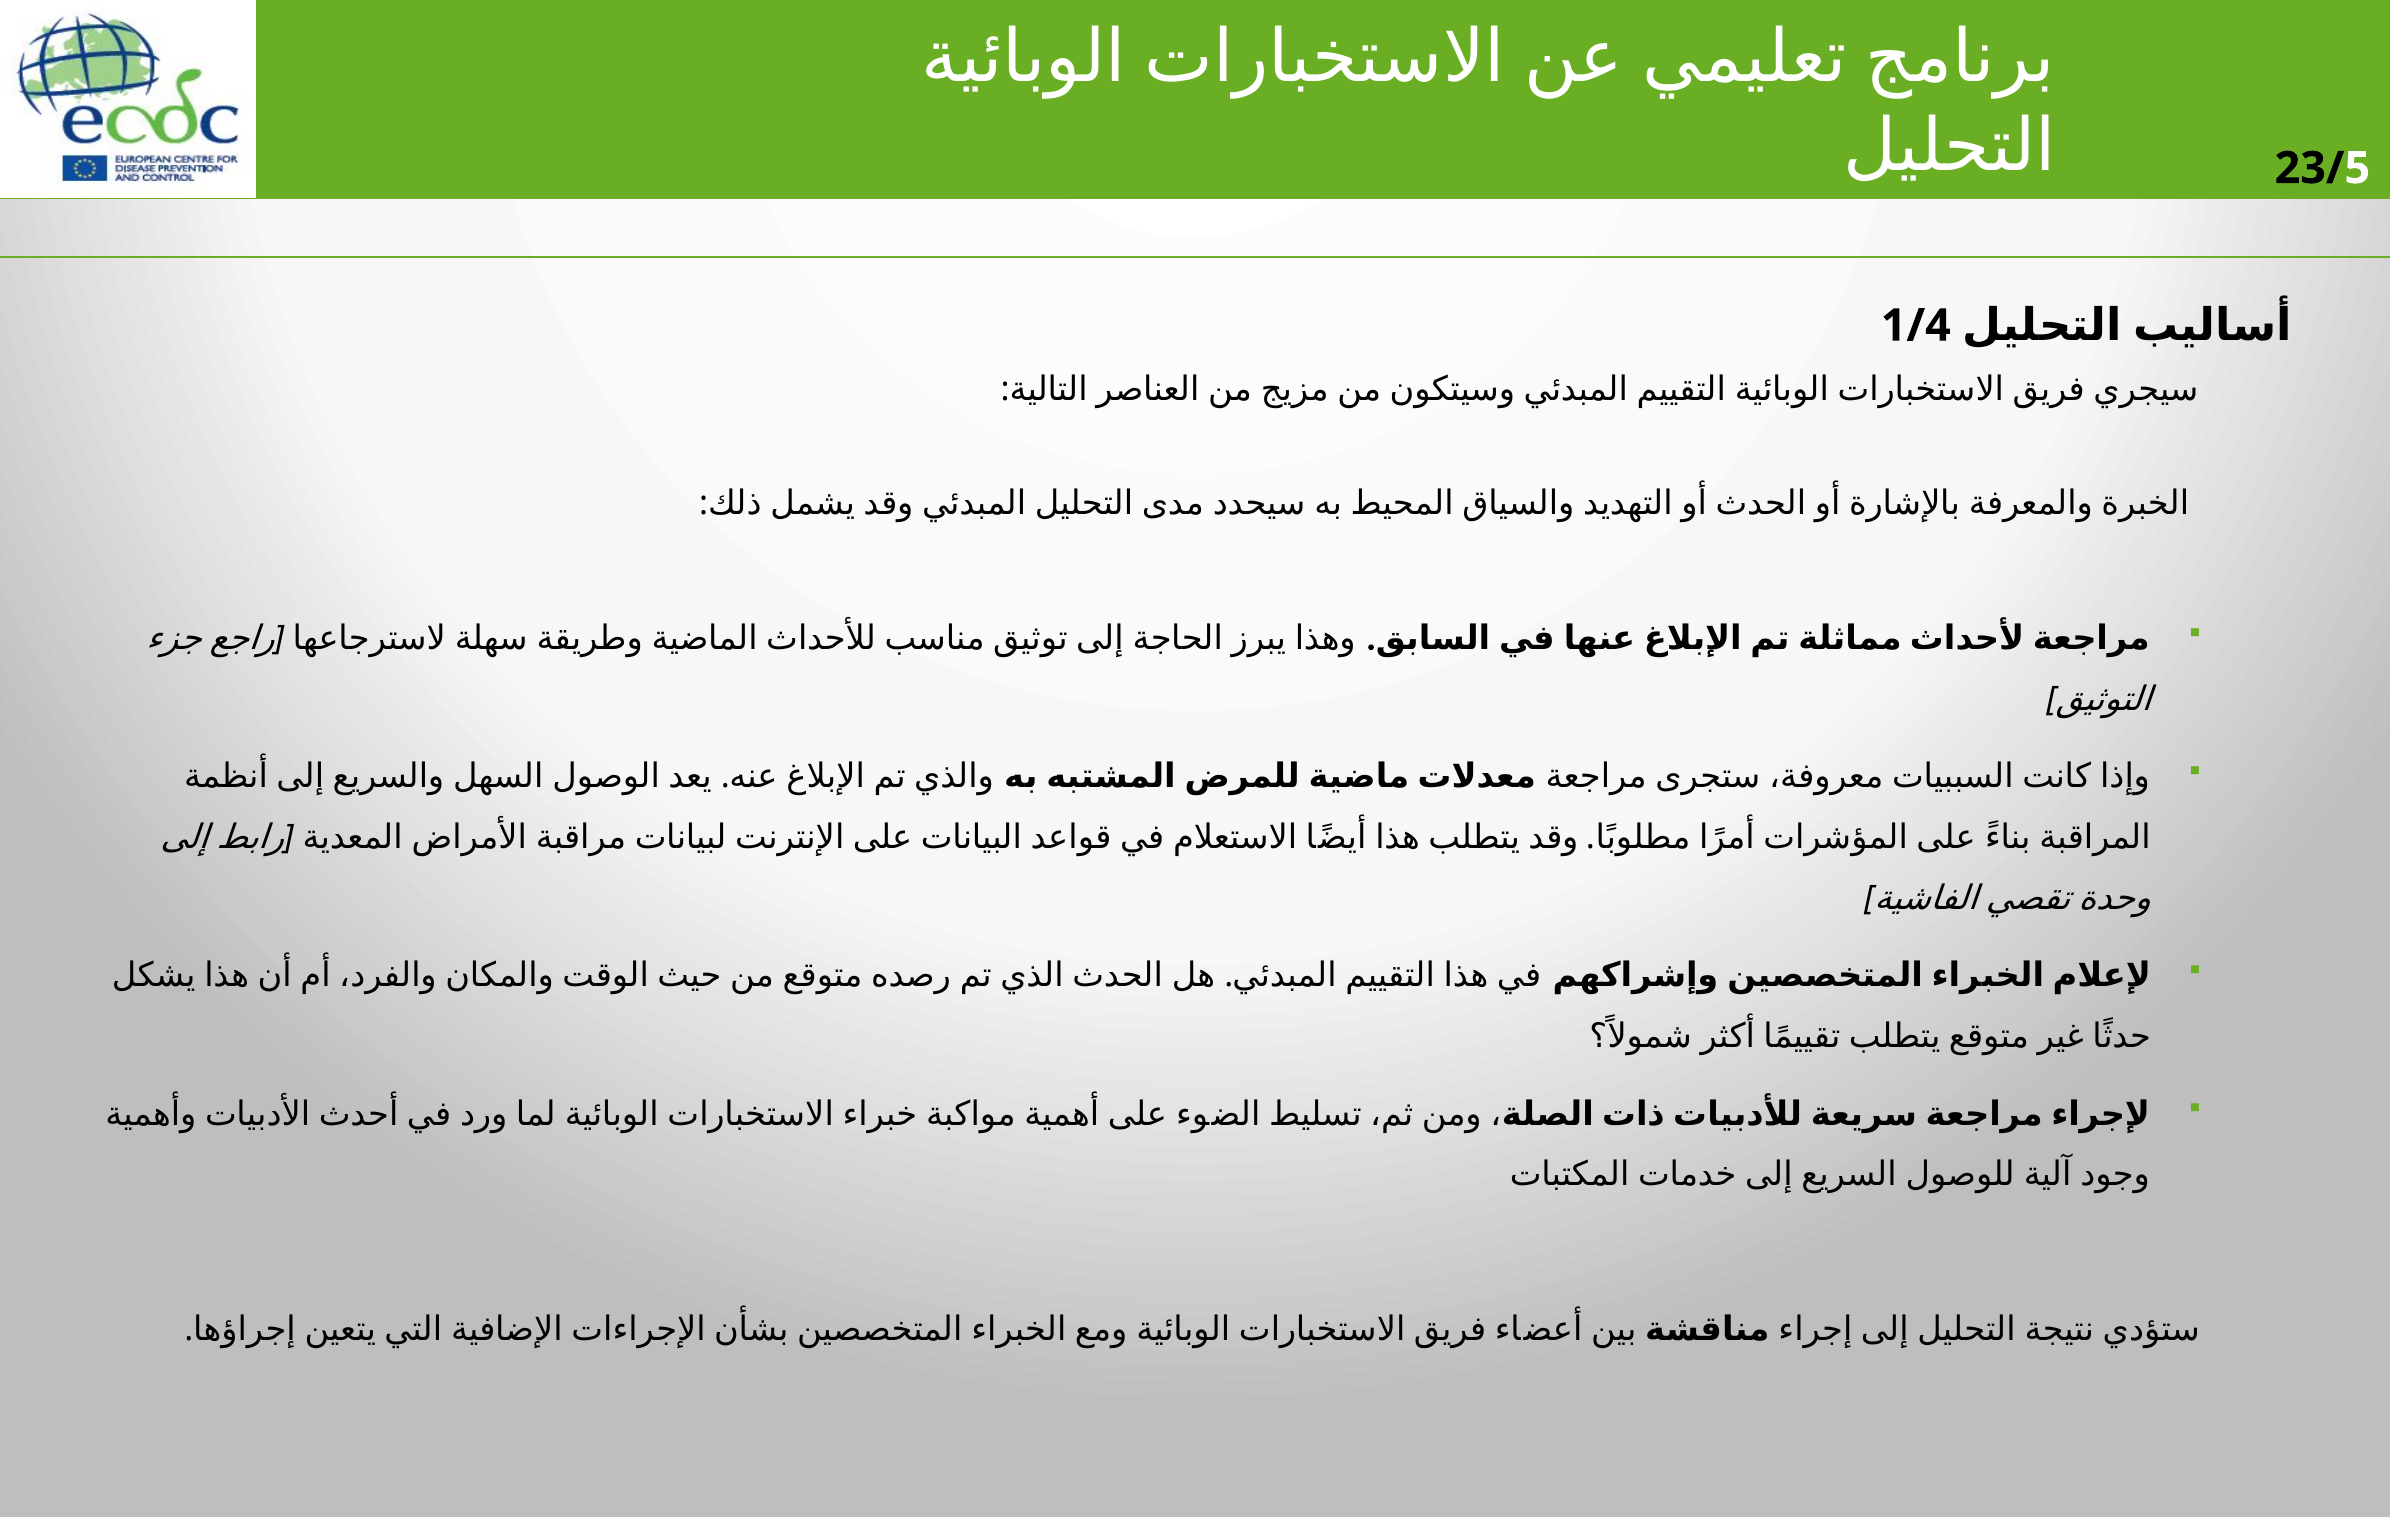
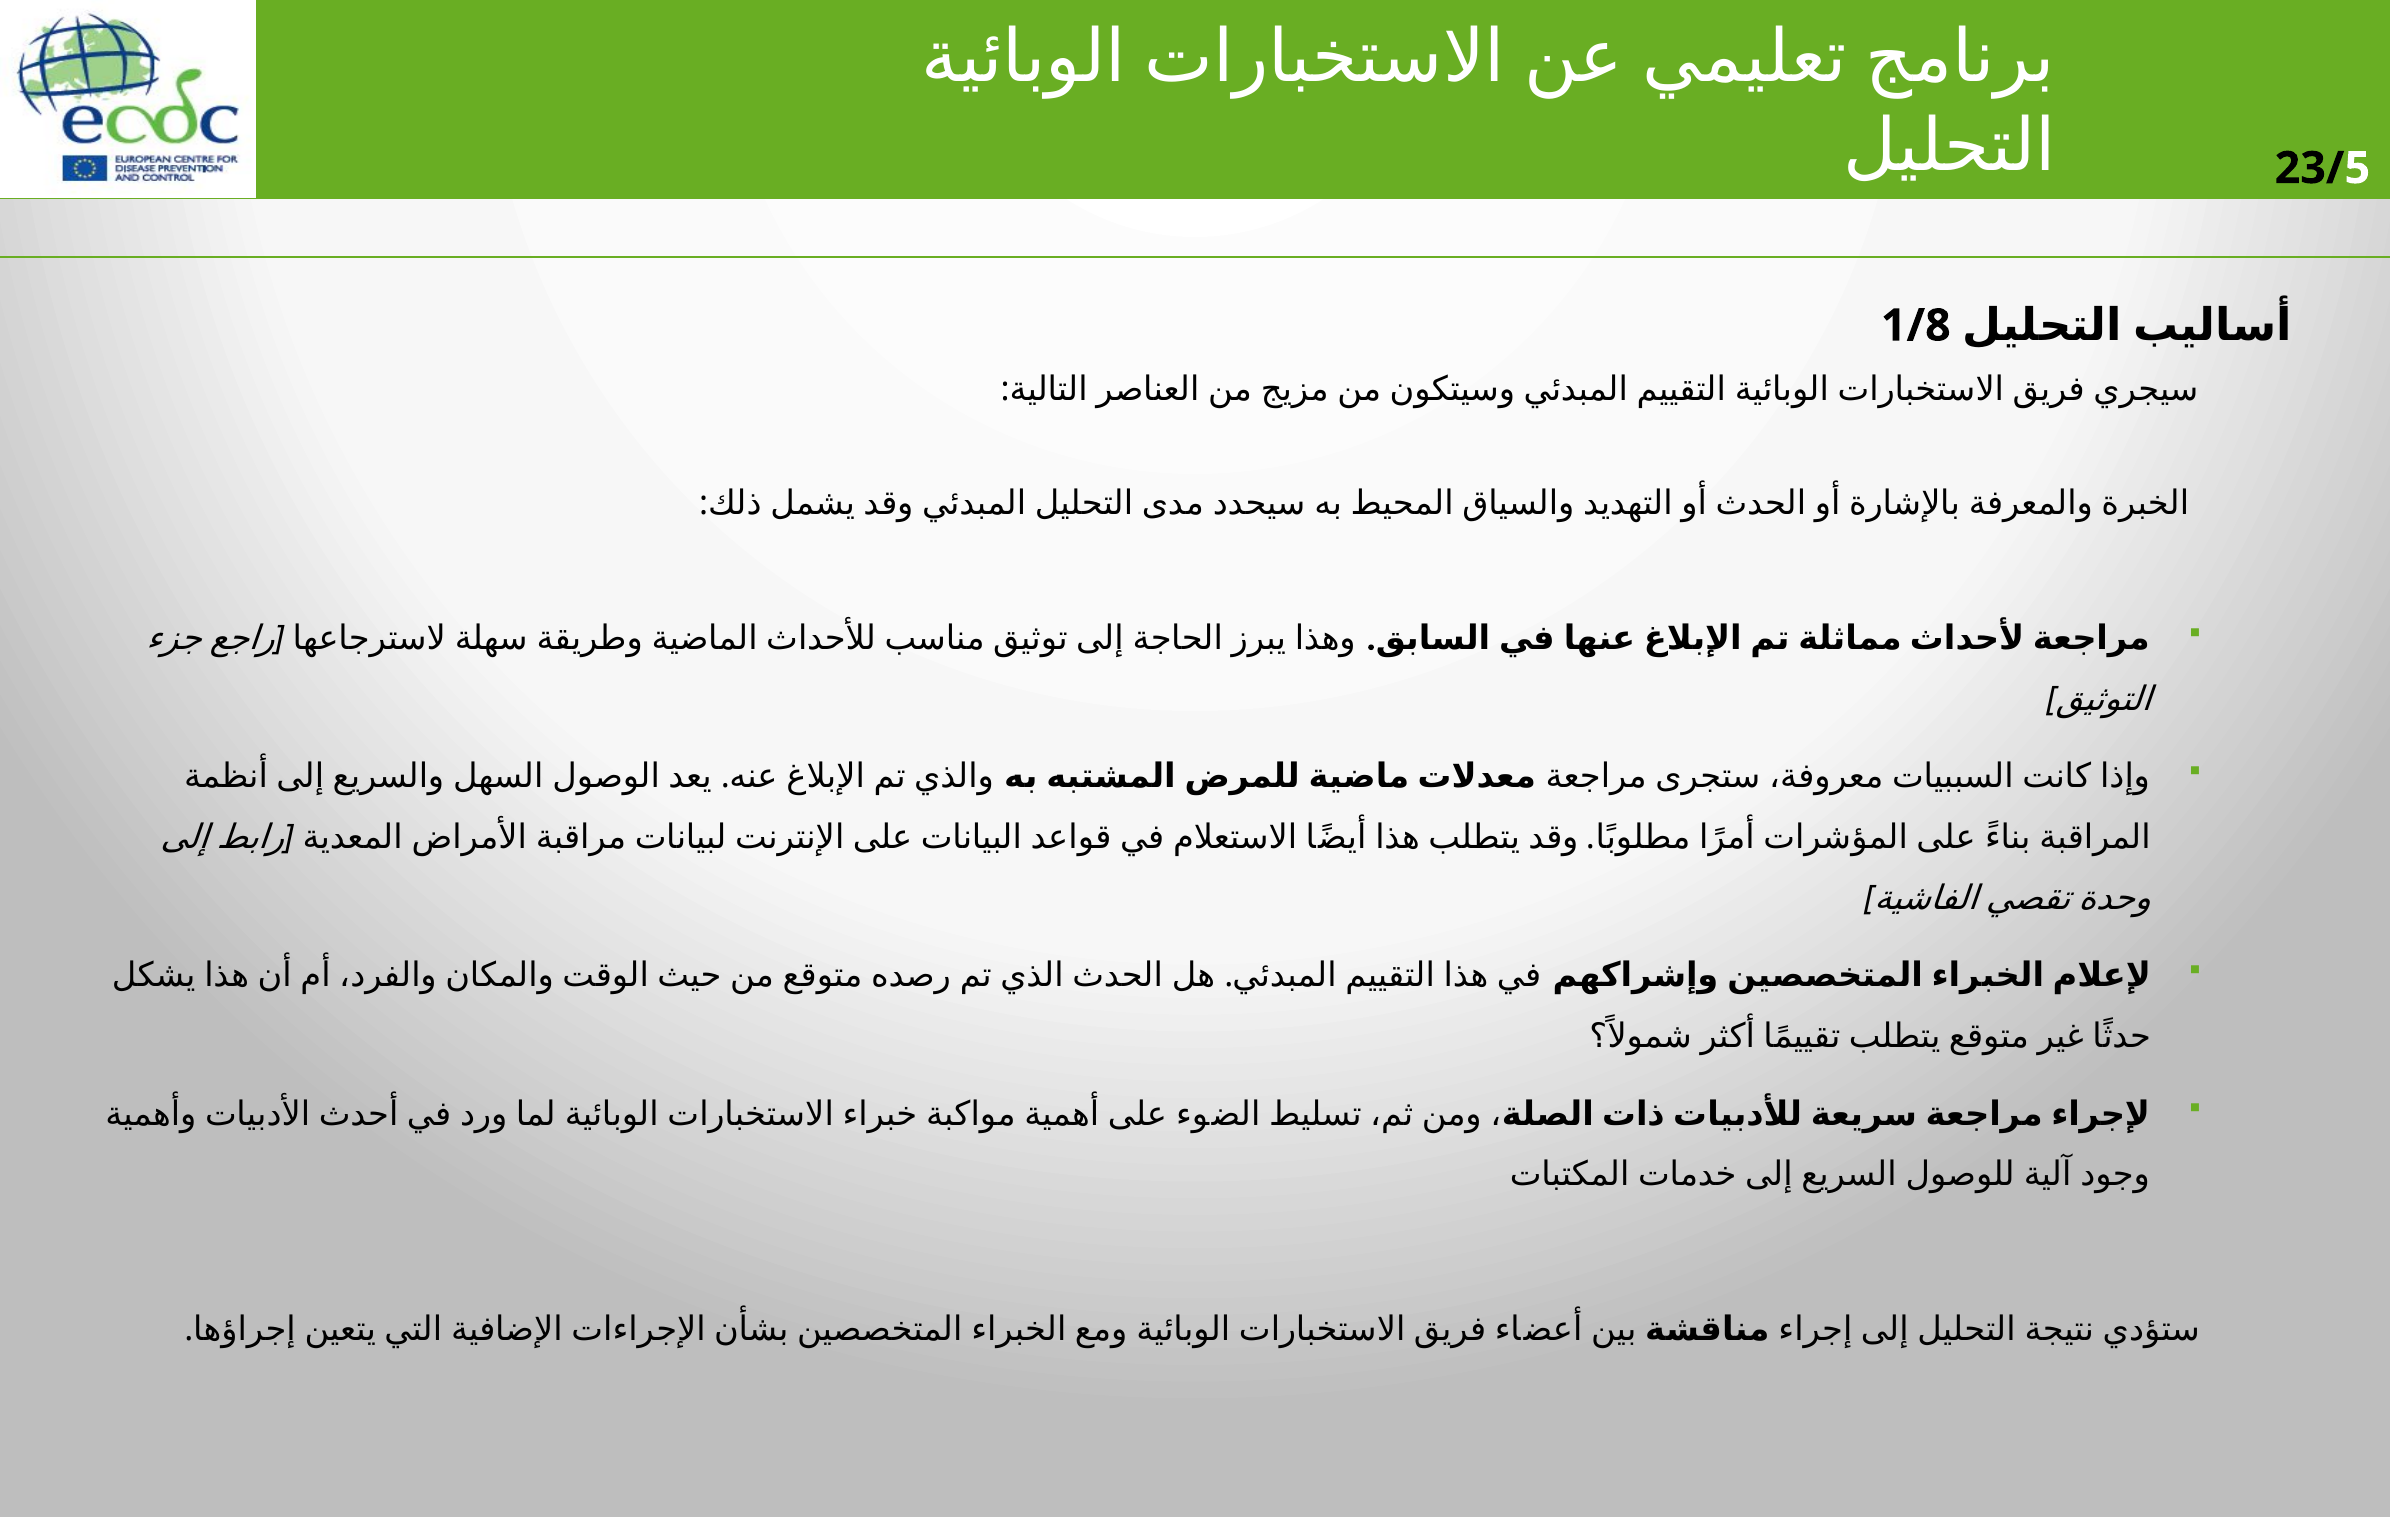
1/4: 1/4 -> 1/8 (1916, 326)
